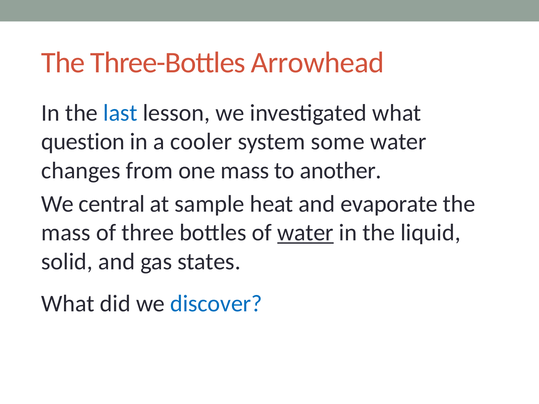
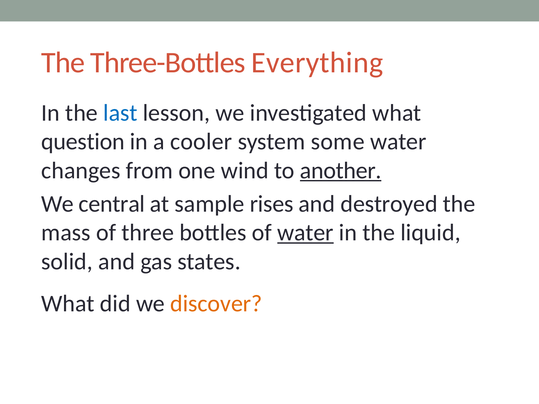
Arrowhead: Arrowhead -> Everything (317, 63)
one mass: mass -> wind (245, 171)
another underline: none -> present (341, 171)
heat: heat -> rises (272, 204)
evaporate: evaporate -> destroyed (389, 204)
discover colour: blue -> orange (216, 304)
